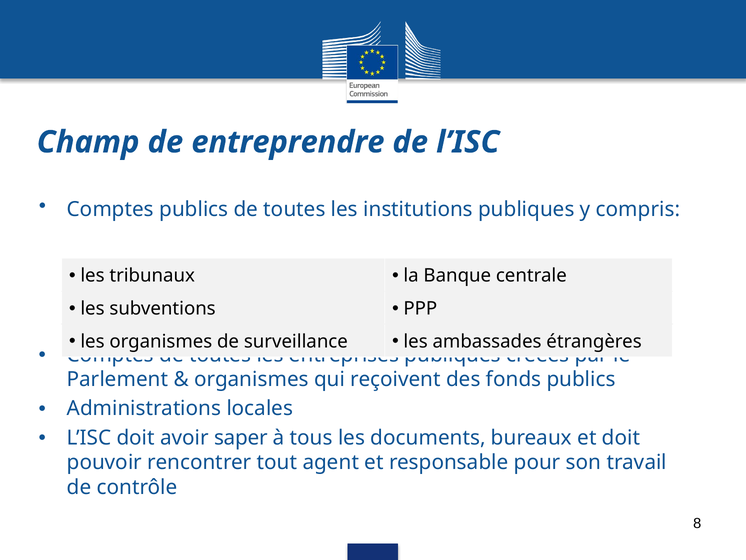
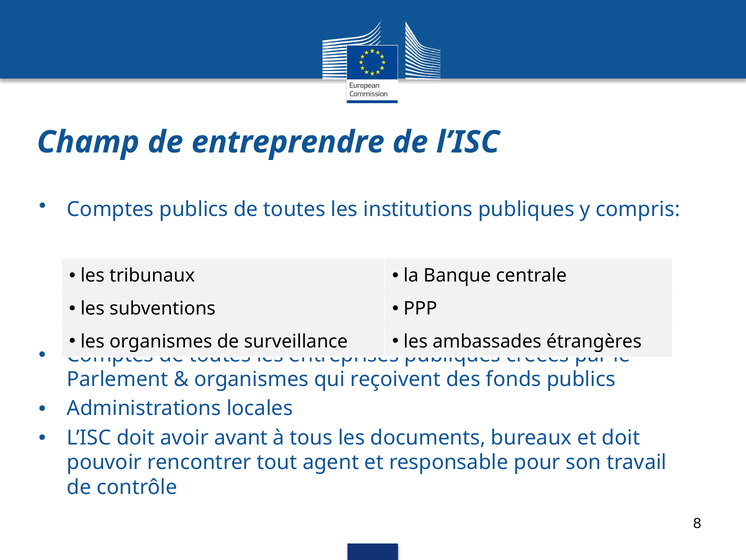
saper: saper -> avant (241, 437)
